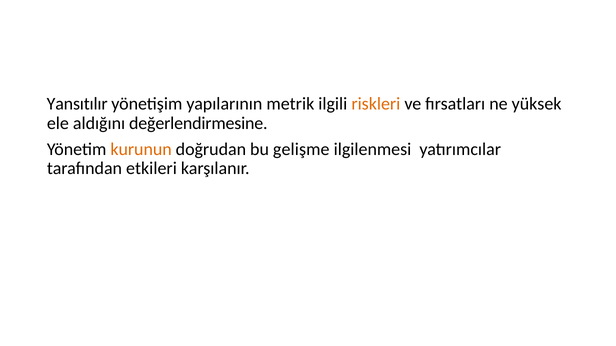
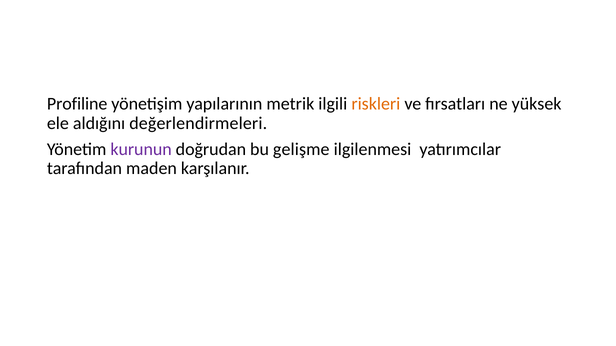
Yansıtılır: Yansıtılır -> Profiline (77, 104)
değerlendirmesine: değerlendirmesine -> değerlendirmeleri (198, 124)
kurunun colour: orange -> purple (141, 149)
etkileri: etkileri -> maden (151, 169)
